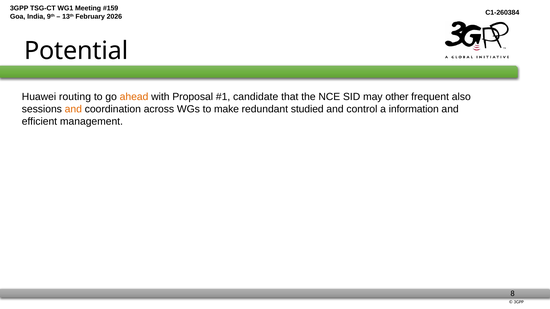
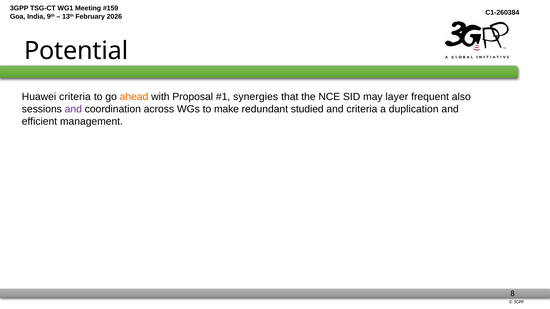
Huawei routing: routing -> criteria (75, 97)
candidate: candidate -> synergies (256, 97)
other: other -> layer (397, 97)
and colour: orange -> purple (73, 109)
and control: control -> criteria (362, 109)
information: information -> duplication (414, 109)
